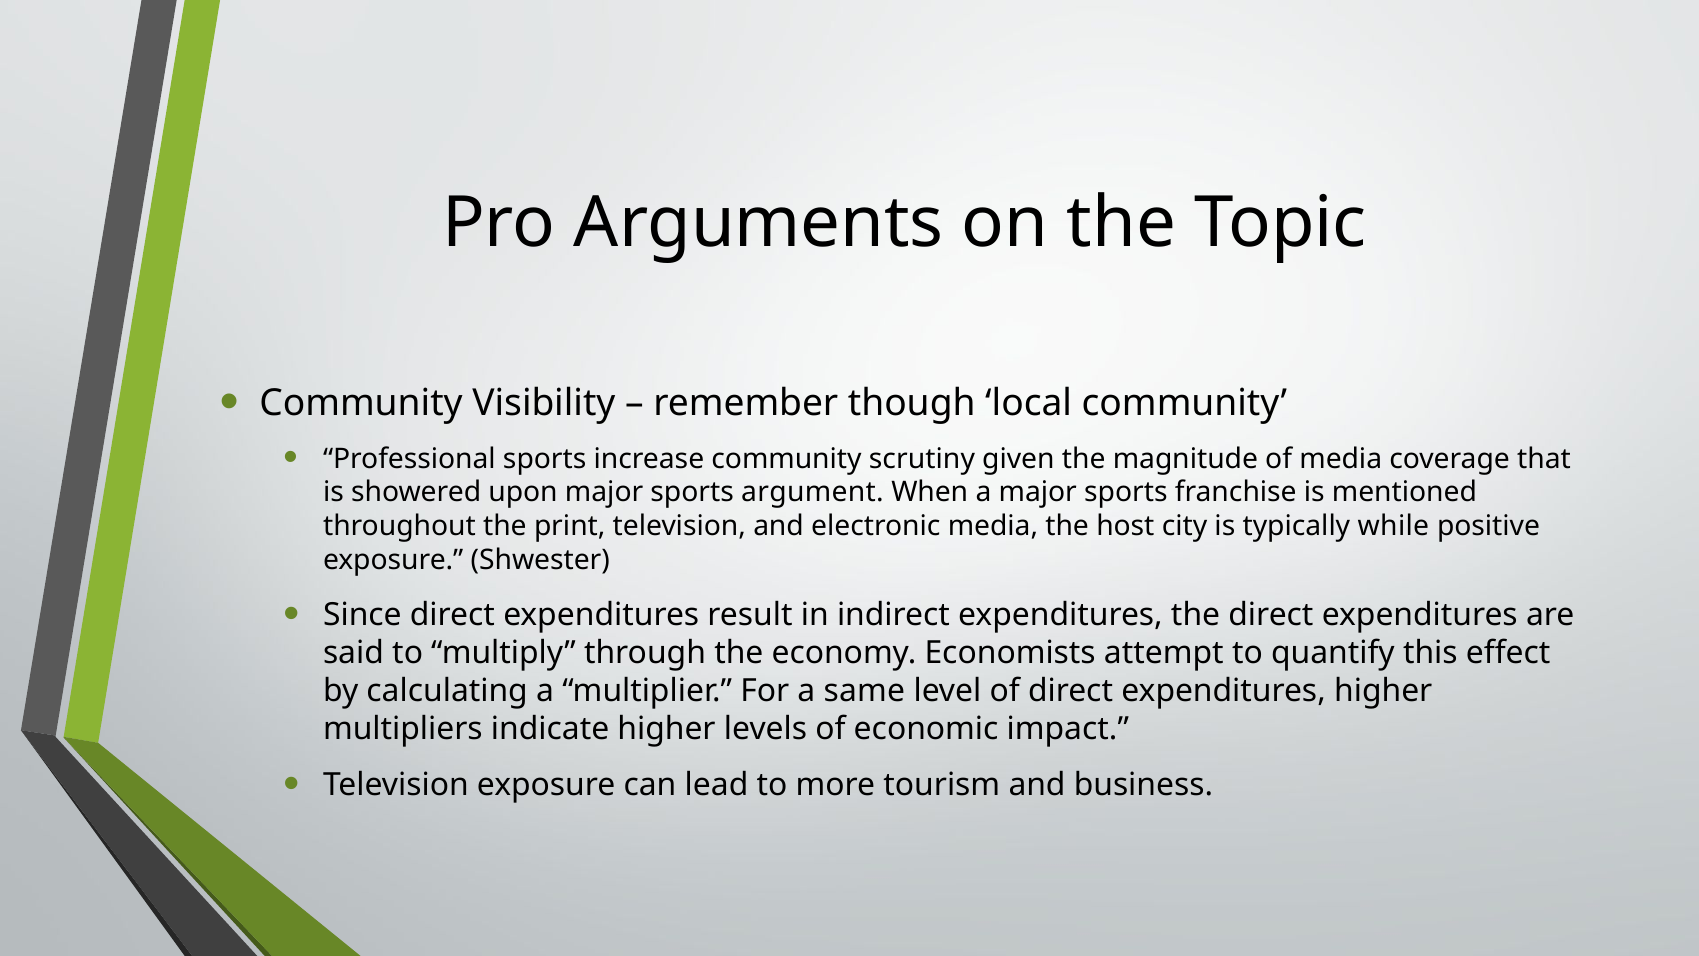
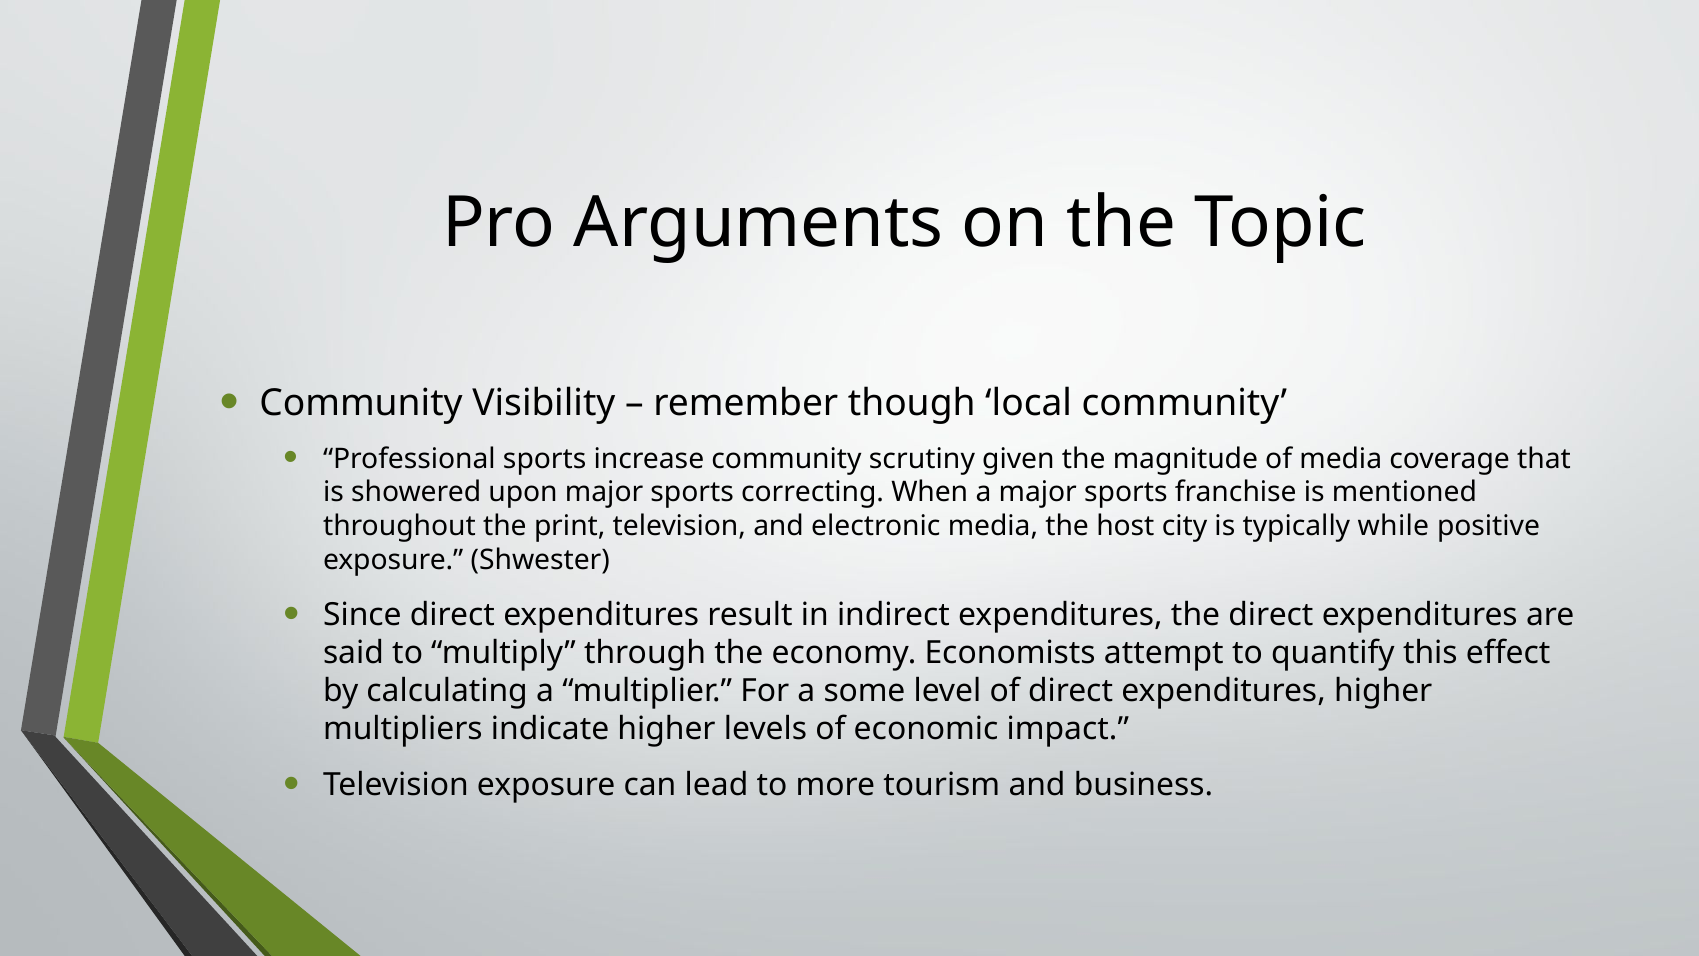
argument: argument -> correcting (813, 492)
same: same -> some (864, 691)
